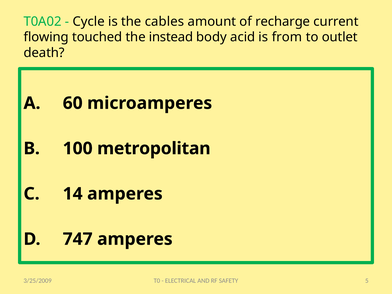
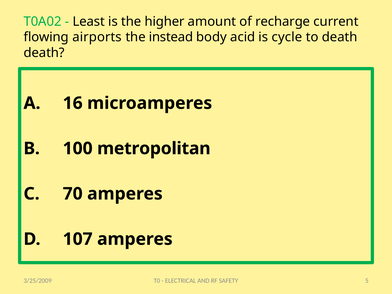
Cycle: Cycle -> Least (89, 22)
cables: cables -> higher (165, 22)
touched: touched -> airports (97, 37)
from: from -> cycle (287, 37)
to outlet: outlet -> death (340, 37)
60: 60 -> 16 (73, 103)
14: 14 -> 70 (73, 194)
747: 747 -> 107 (78, 239)
